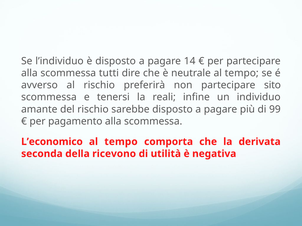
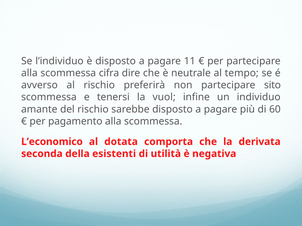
14: 14 -> 11 (190, 61)
tutti: tutti -> cifra (109, 73)
reali: reali -> vuol (164, 97)
99: 99 -> 60 (275, 109)
tempo: tempo -> dotata (121, 142)
ricevono: ricevono -> esistenti (114, 154)
